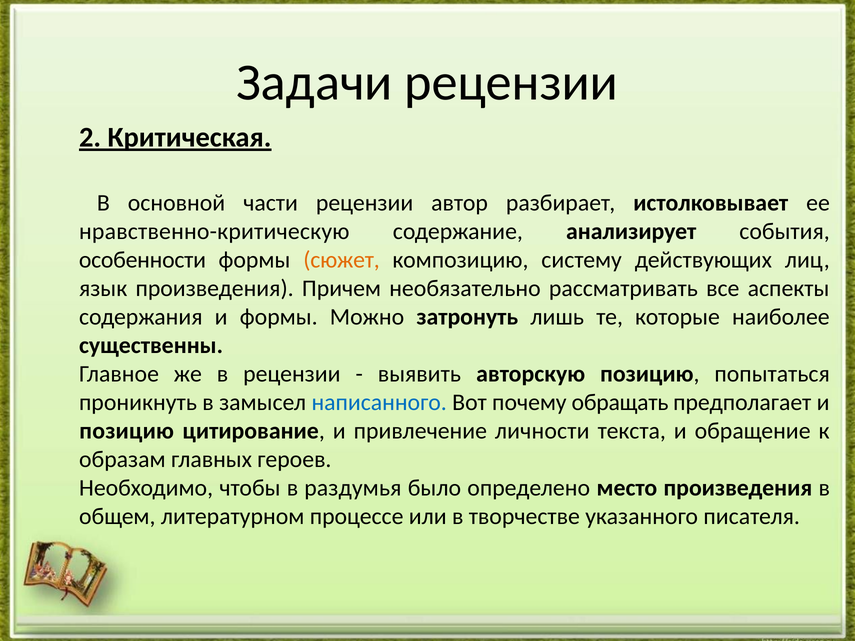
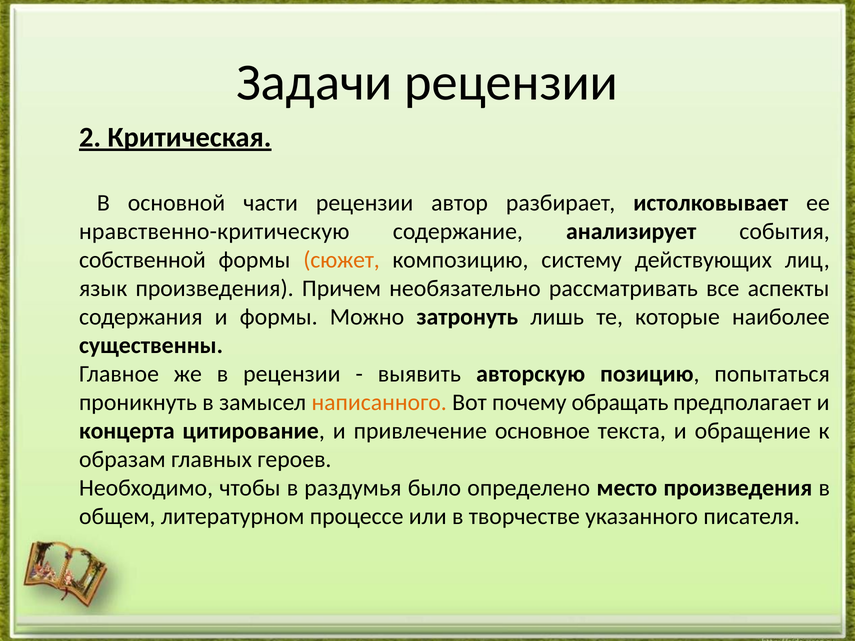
особенности: особенности -> собственной (142, 260)
написанного colour: blue -> orange (379, 402)
позицию: позицию -> концерта (127, 431)
личности: личности -> основное (542, 431)
